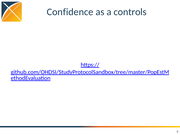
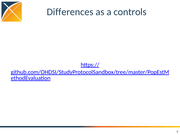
Confidence: Confidence -> Differences (70, 12)
